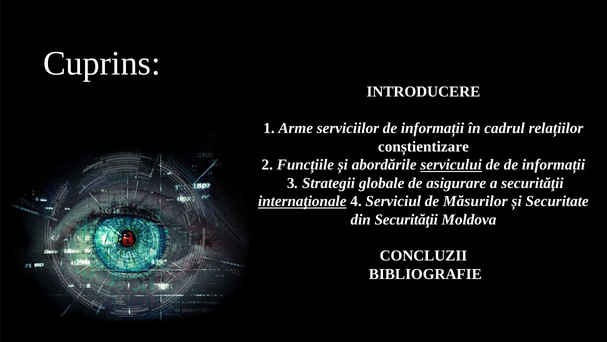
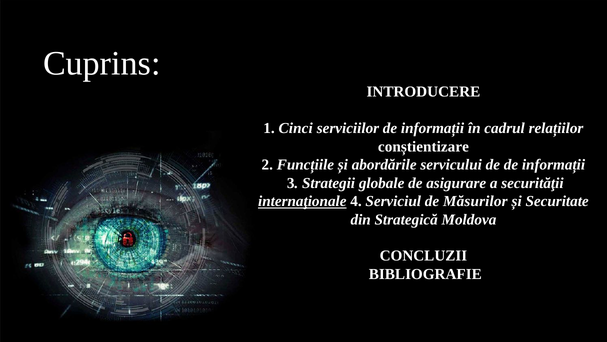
Arme: Arme -> Cinci (296, 128)
servicului underline: present -> none (451, 165)
din Securităţii: Securităţii -> Strategică (406, 219)
